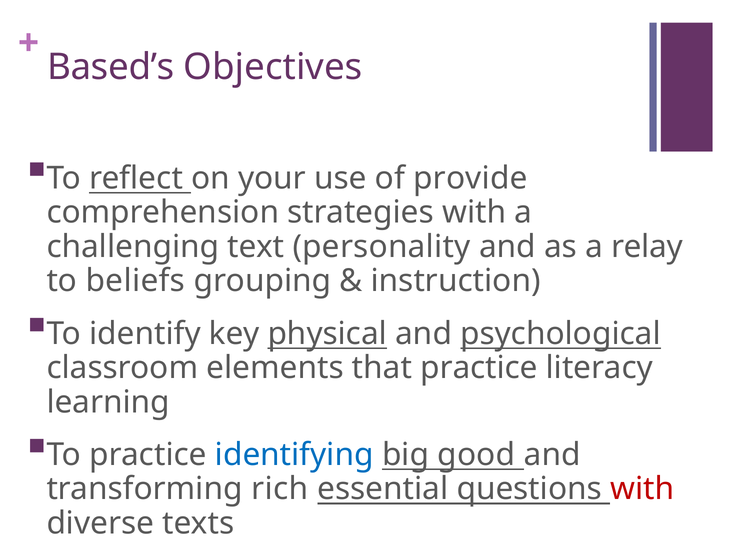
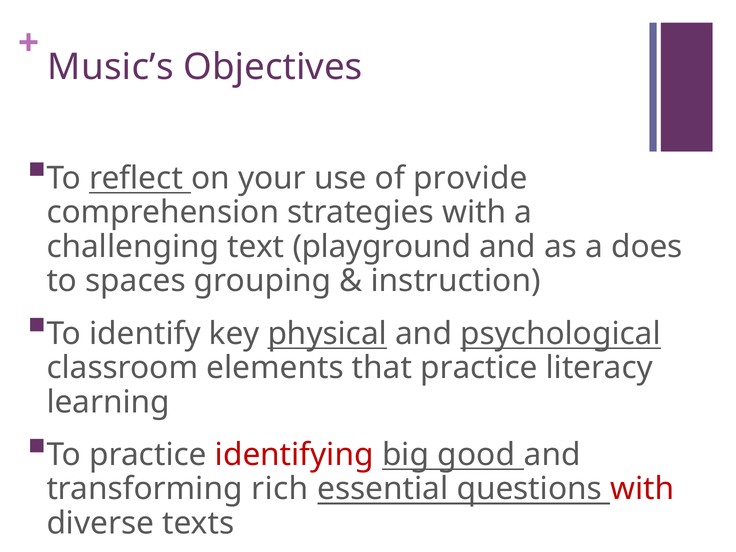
Based’s: Based’s -> Music’s (111, 67)
personality: personality -> playground (382, 247)
relay: relay -> does (647, 247)
beliefs: beliefs -> spaces (136, 281)
identifying colour: blue -> red (294, 455)
